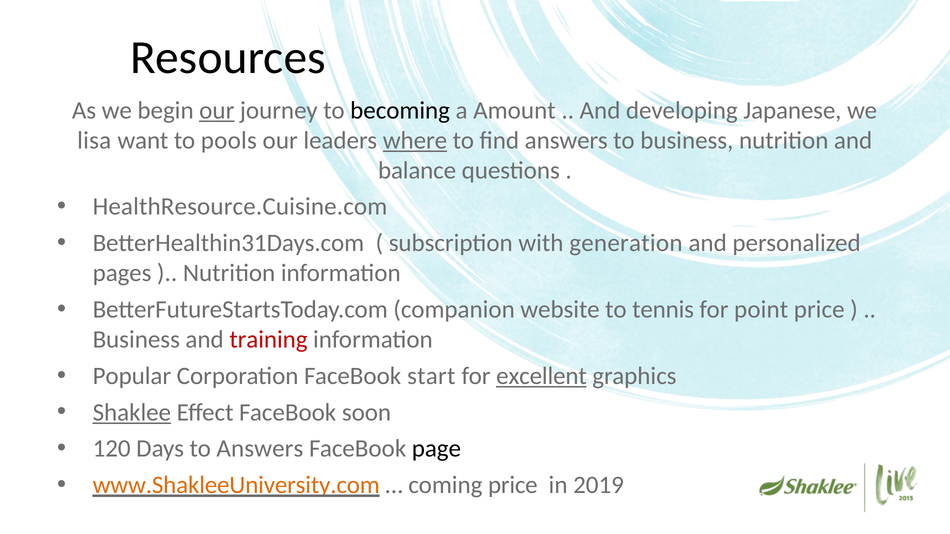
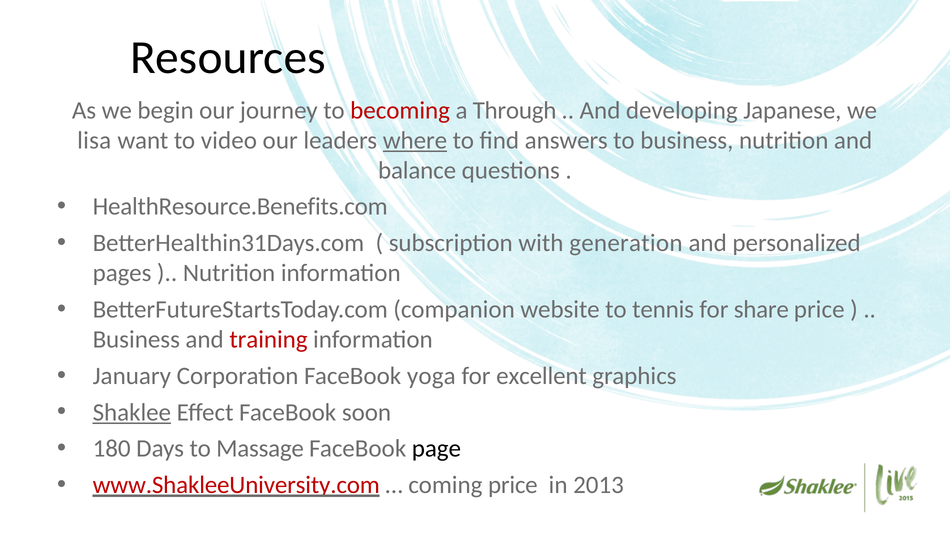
our underline: present -> none (217, 110)
becoming colour: black -> red (400, 110)
Amount: Amount -> Through (515, 110)
pools: pools -> video (229, 140)
HealthResource.Cuisine.com: HealthResource.Cuisine.com -> HealthResource.Benefits.com (240, 207)
point: point -> share (761, 310)
Popular: Popular -> January (132, 376)
start: start -> yoga (431, 376)
excellent underline: present -> none (542, 376)
120: 120 -> 180 (112, 449)
to Answers: Answers -> Massage (260, 449)
www.ShakleeUniversity.com colour: orange -> red (236, 485)
2019: 2019 -> 2013 (599, 485)
